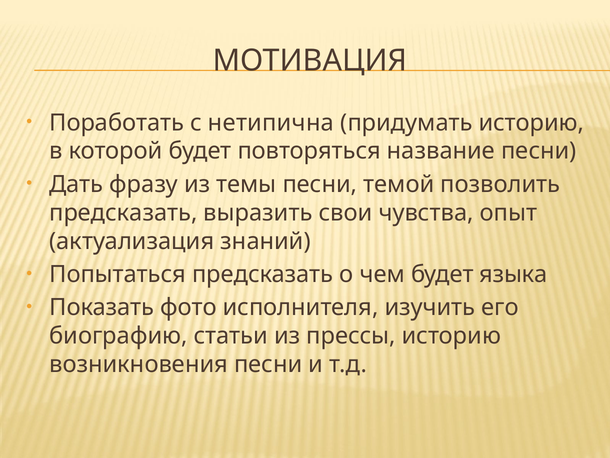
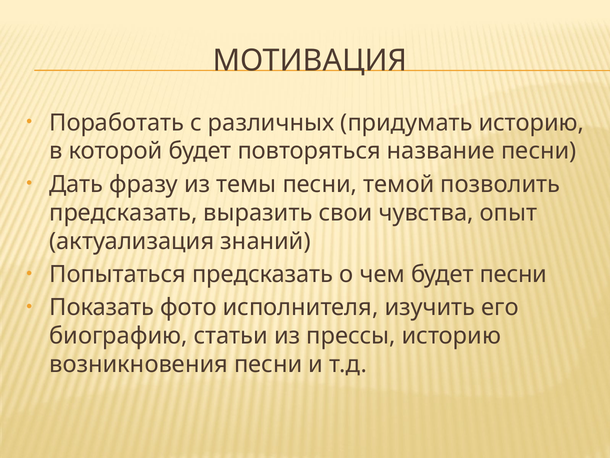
нетипична: нетипична -> различных (271, 123)
будет языка: языка -> песни (513, 274)
